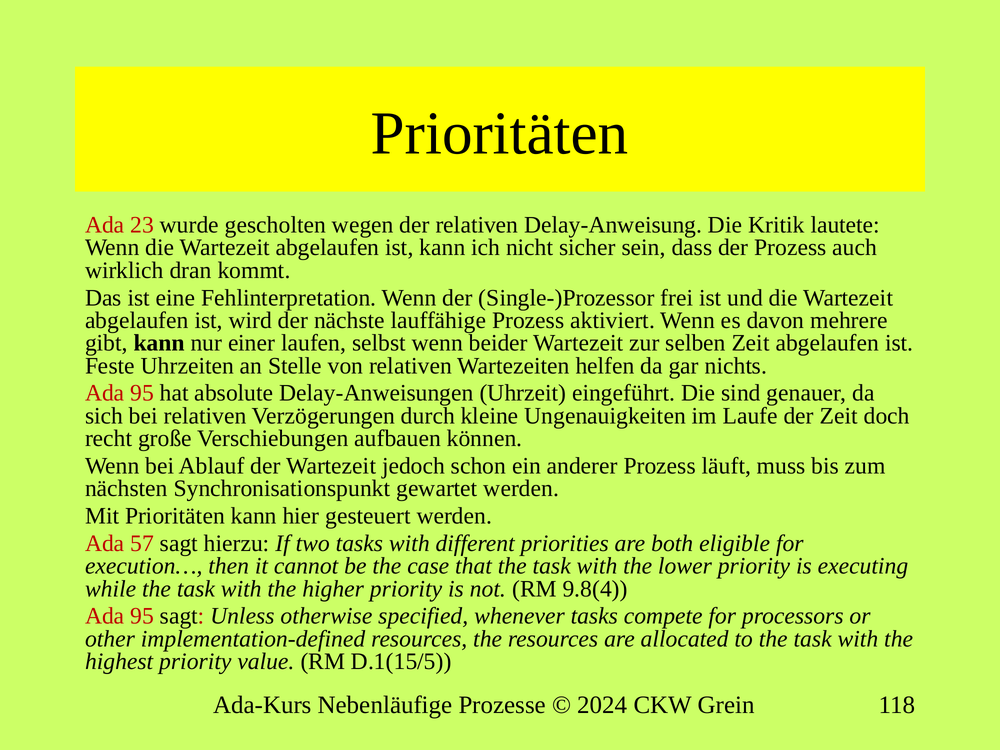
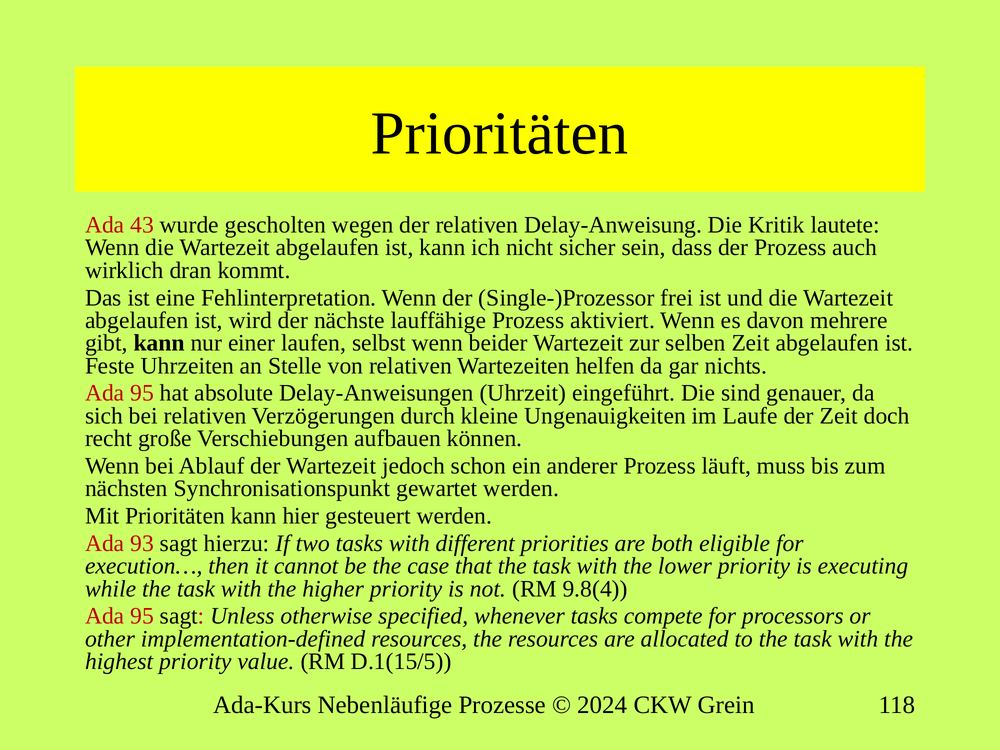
23: 23 -> 43 (142, 225)
57: 57 -> 93 (142, 543)
